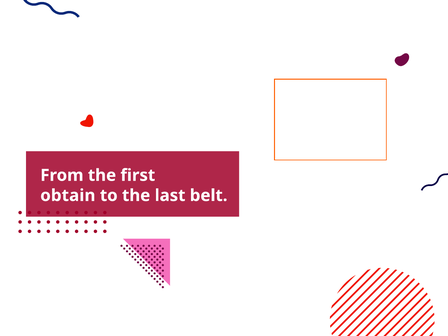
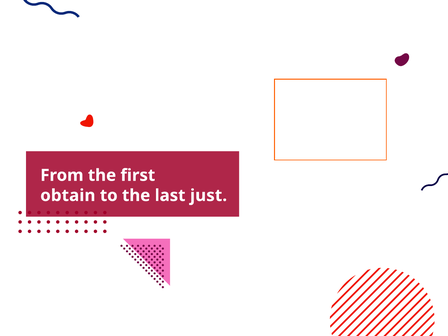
belt: belt -> just (209, 195)
